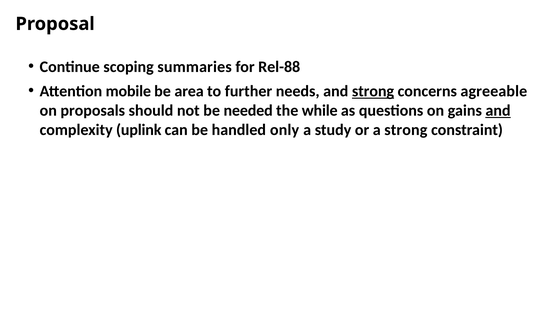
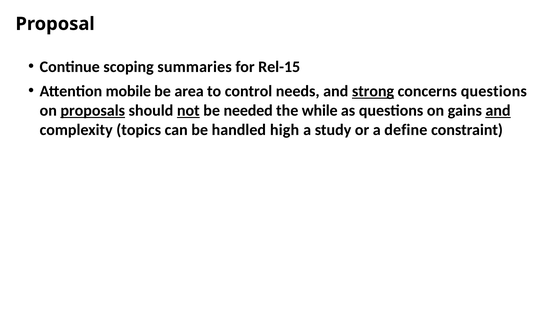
Rel-88: Rel-88 -> Rel-15 (279, 67)
further: further -> control (249, 91)
concerns agreeable: agreeable -> questions (494, 91)
proposals underline: none -> present (93, 110)
not underline: none -> present (188, 110)
uplink: uplink -> topics (139, 130)
only: only -> high (285, 130)
a strong: strong -> define (406, 130)
